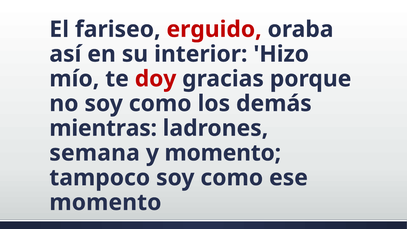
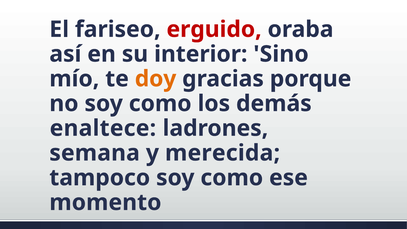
Hizo: Hizo -> Sino (281, 54)
doy colour: red -> orange (156, 79)
mientras: mientras -> enaltece (103, 128)
y momento: momento -> merecida (223, 153)
